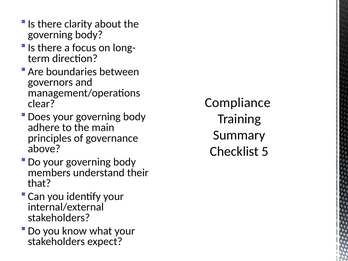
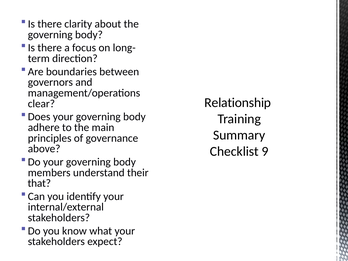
Compliance: Compliance -> Relationship (238, 103)
5: 5 -> 9 (265, 151)
